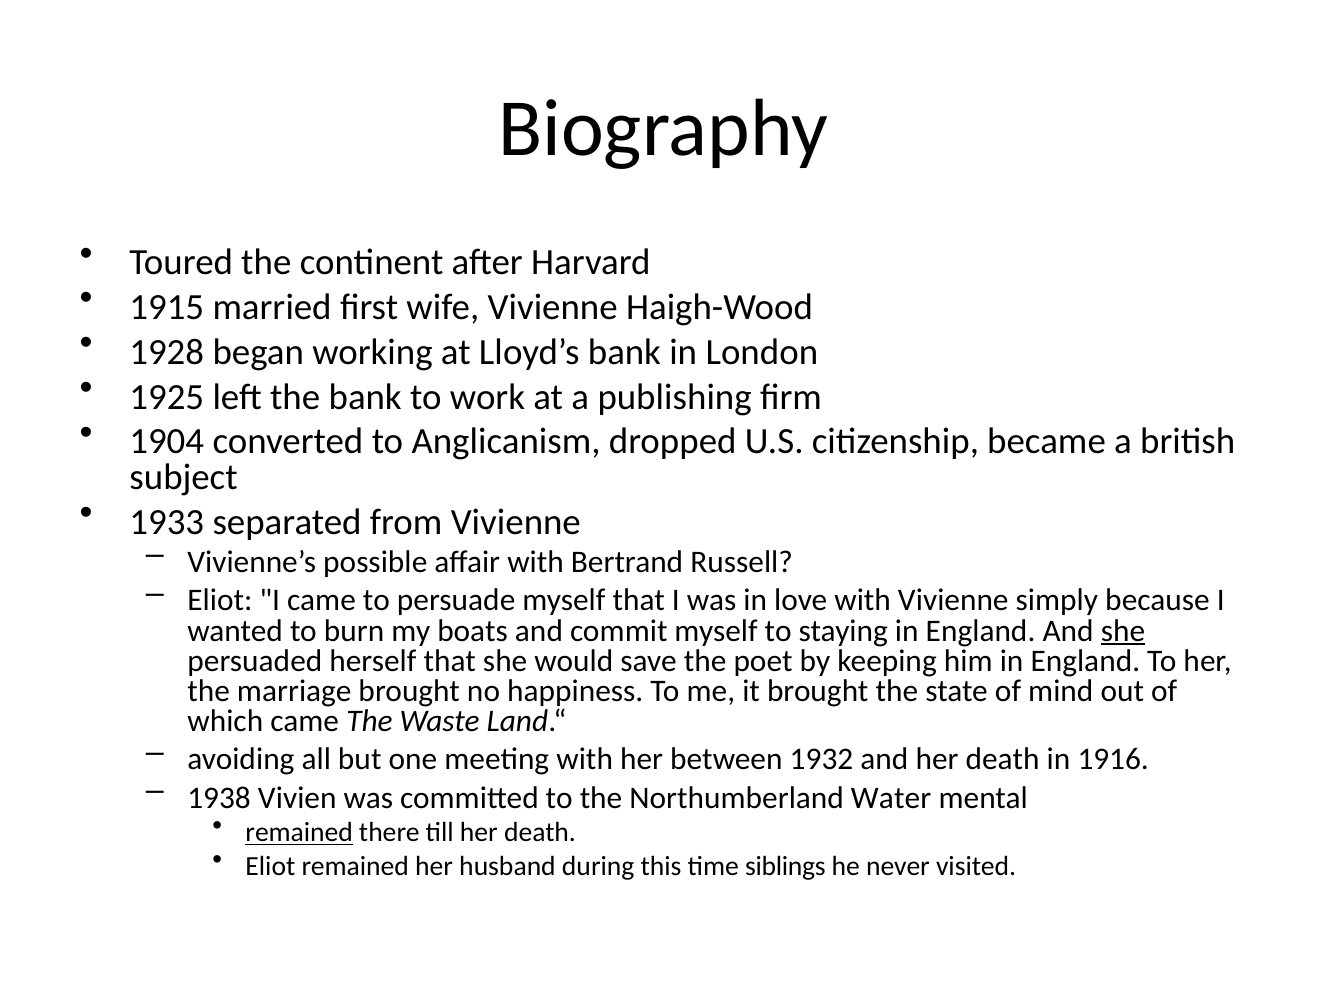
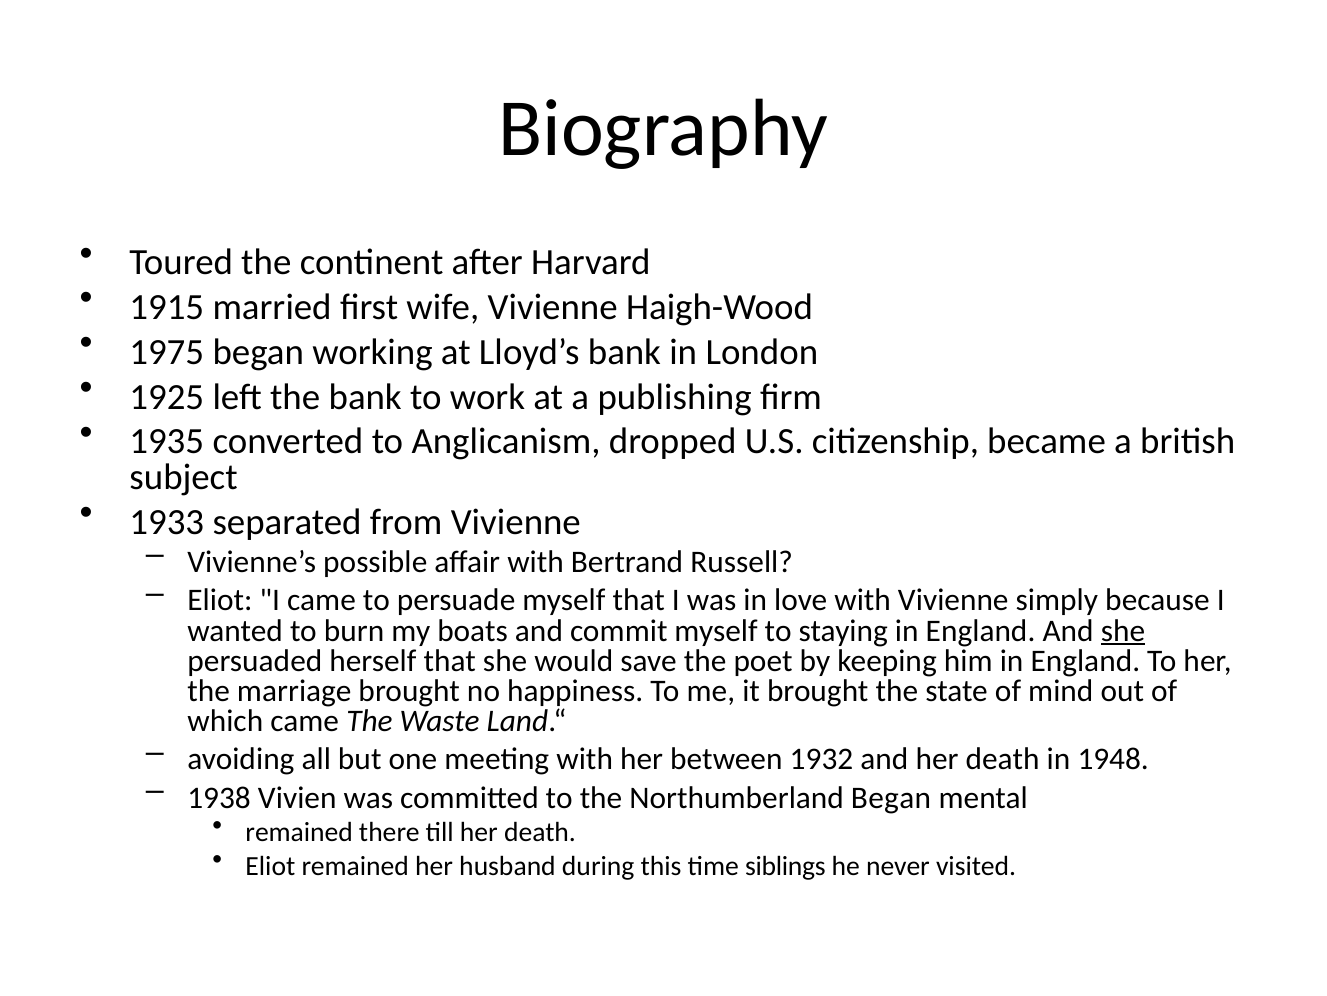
1928: 1928 -> 1975 (167, 352)
1904: 1904 -> 1935 (167, 441)
1916: 1916 -> 1948 (1113, 759)
Northumberland Water: Water -> Began (891, 797)
remained underline: present -> none (299, 832)
